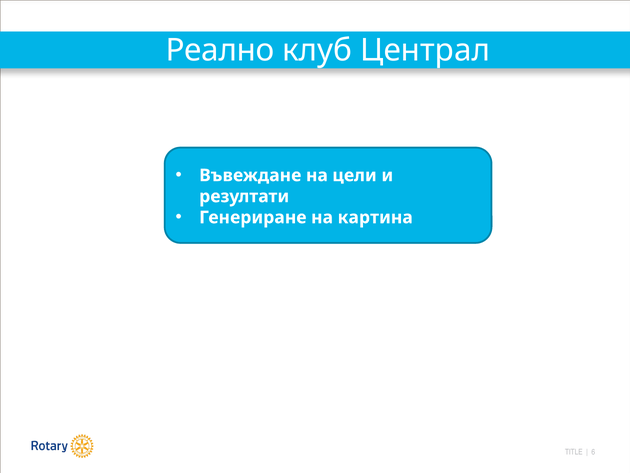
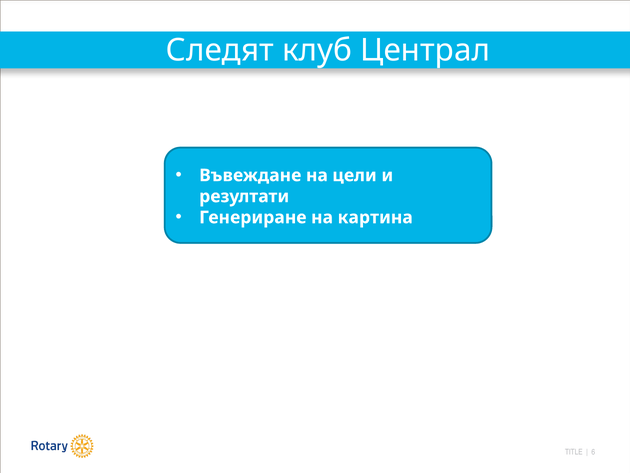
Реално: Реално -> Следят (220, 50)
